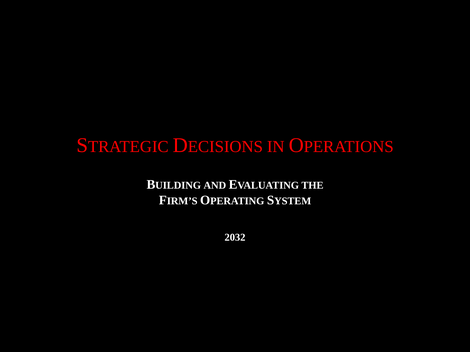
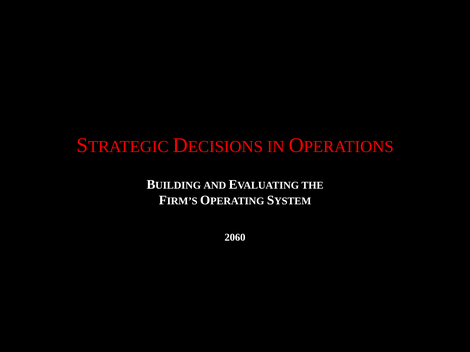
2032: 2032 -> 2060 (235, 238)
